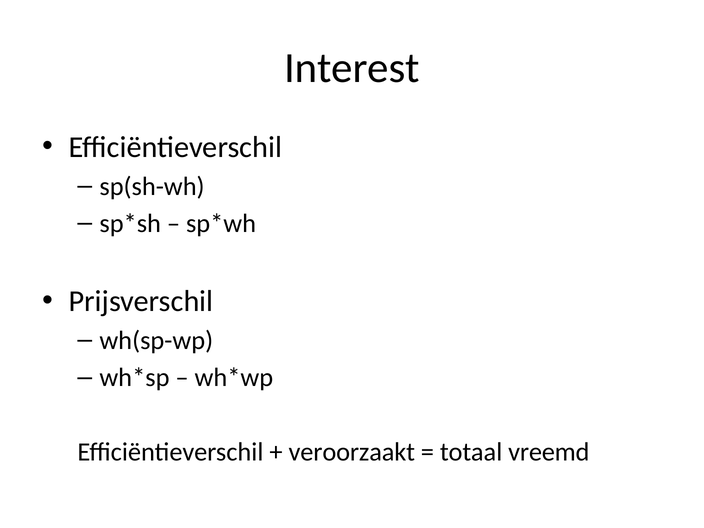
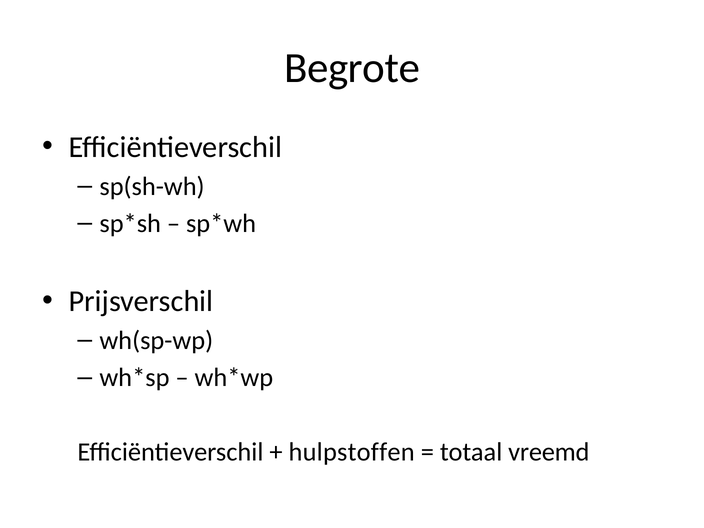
Interest: Interest -> Begrote (352, 68)
veroorzaakt: veroorzaakt -> hulpstoffen (352, 452)
